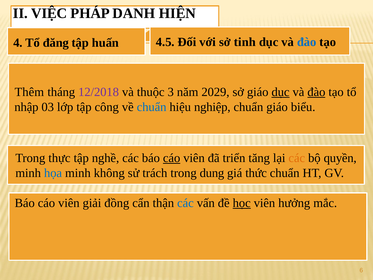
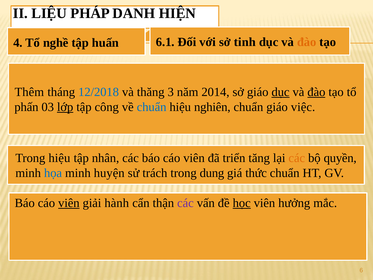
VIỆC: VIỆC -> LIỆU (49, 13)
đăng: đăng -> nghề (56, 43)
4.5: 4.5 -> 6.1 (165, 42)
đào colour: blue -> orange (307, 42)
12/2018 colour: purple -> blue (99, 92)
thuộc: thuộc -> thăng (151, 92)
2029: 2029 -> 2014 (215, 92)
nhập: nhập -> phấn (26, 107)
lớp underline: none -> present (65, 107)
nghiệp: nghiệp -> nghiên (212, 107)
biểu: biểu -> việc (303, 107)
Trong thực: thực -> hiệu (59, 158)
nghề: nghề -> nhân (106, 158)
cáo underline: present -> none (172, 158)
không: không -> huyện (109, 173)
viên underline: none -> present (69, 203)
đồng: đồng -> hành (117, 203)
các colour: blue -> purple (185, 203)
